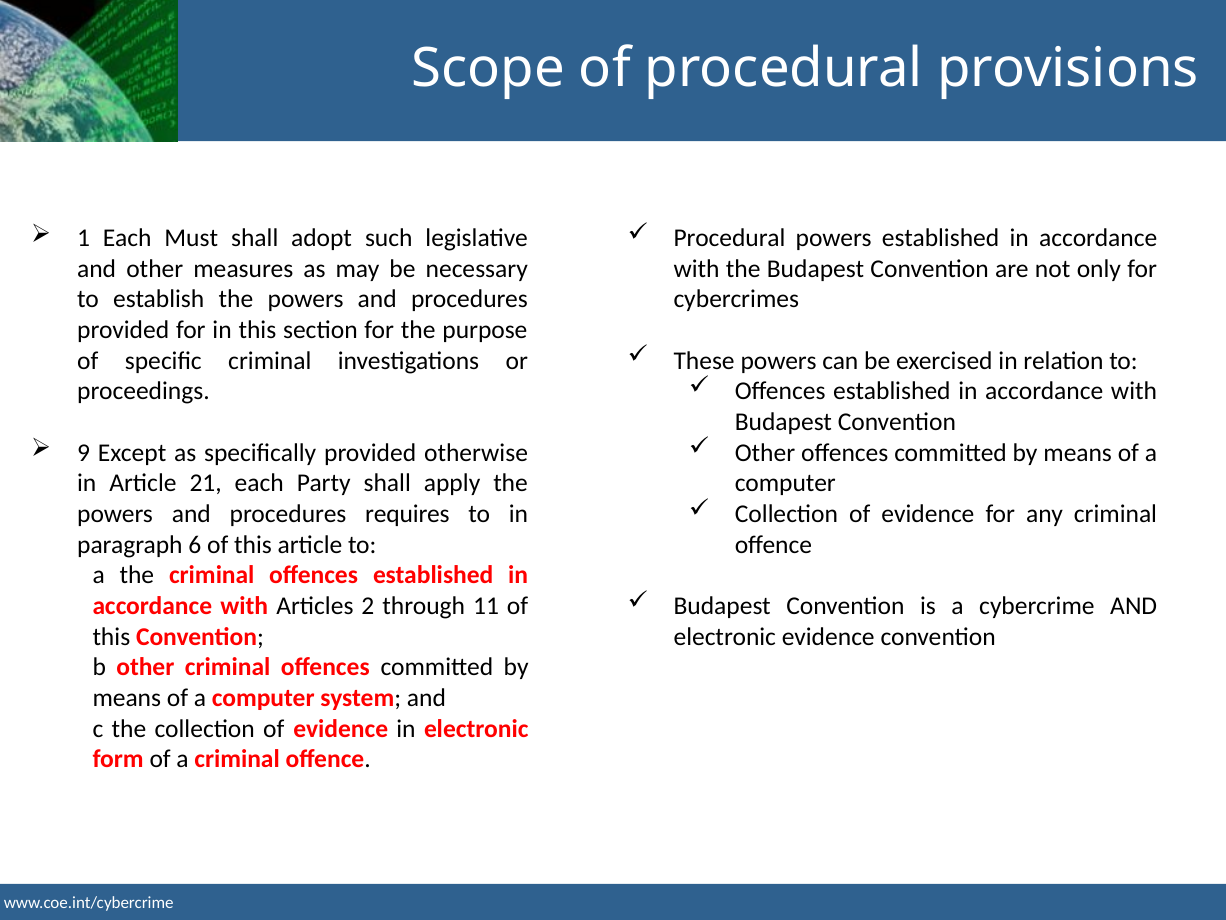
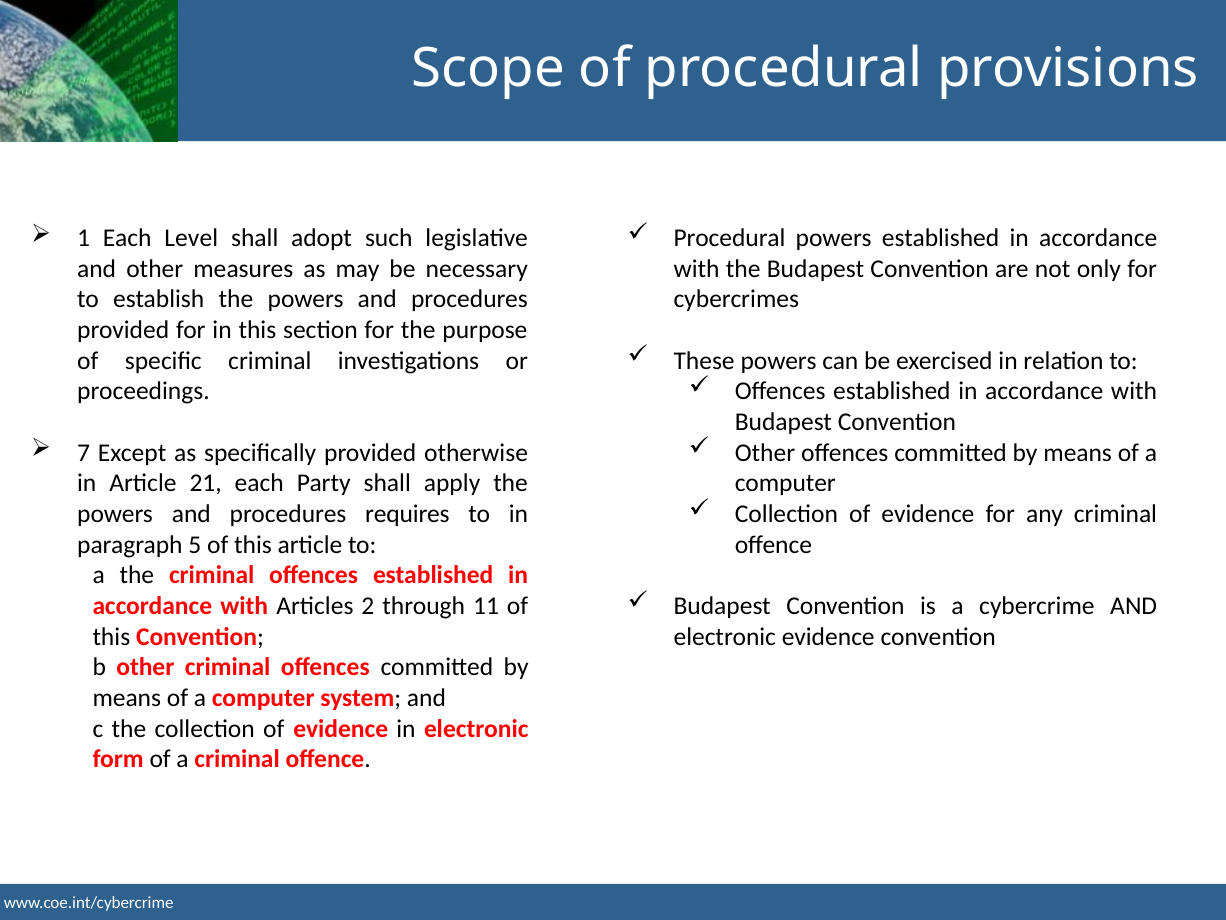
Must: Must -> Level (191, 238)
9: 9 -> 7 (84, 452)
6: 6 -> 5 (195, 544)
